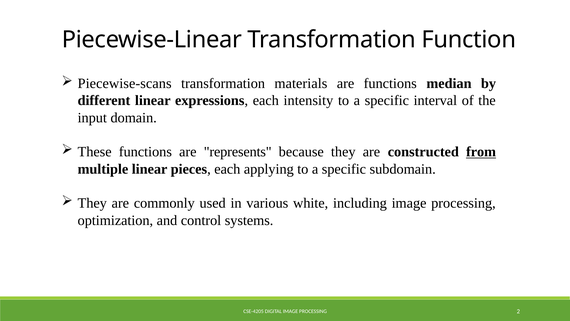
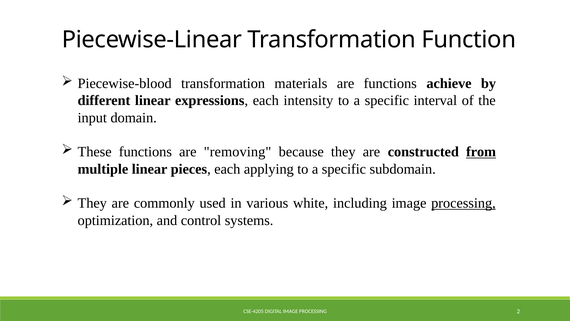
Piecewise-scans: Piecewise-scans -> Piecewise-blood (125, 83)
median: median -> achieve (449, 83)
represents: represents -> removing (238, 152)
processing underline: none -> present (463, 203)
